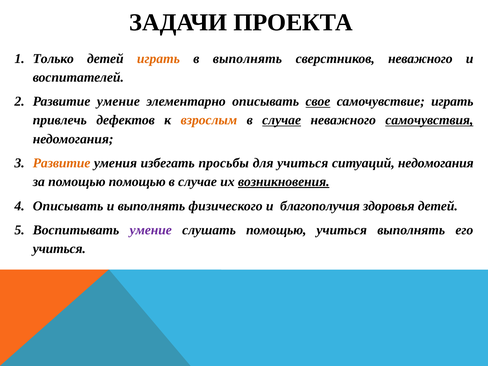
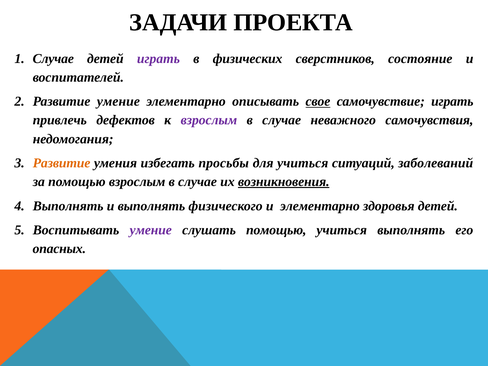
Только: Только -> Случае (53, 59)
играть colour: orange -> purple (158, 59)
в выполнять: выполнять -> физических (248, 59)
сверстников неважного: неважного -> состояние (420, 59)
взрослым colour: orange -> purple (209, 120)
случае underline: present -> none (282, 120)
самочувствия underline: present -> none (429, 120)
ситуаций недомогания: недомогания -> заболеваний (436, 163)
помощью помощью: помощью -> взрослым (137, 182)
Описывать: Описывать -> Выполнять (68, 206)
и благополучия: благополучия -> элементарно (320, 206)
учиться: учиться -> опасных (59, 249)
